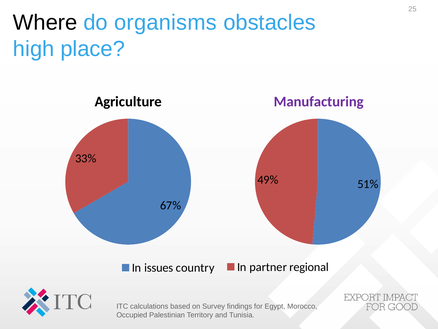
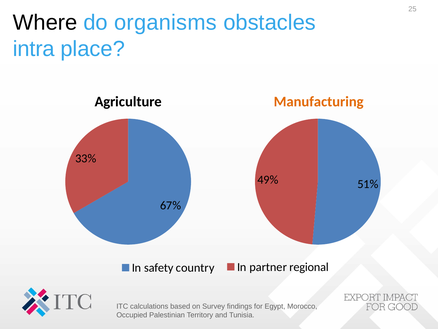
high: high -> intra (34, 49)
Manufacturing colour: purple -> orange (319, 101)
issues: issues -> safety (159, 268)
